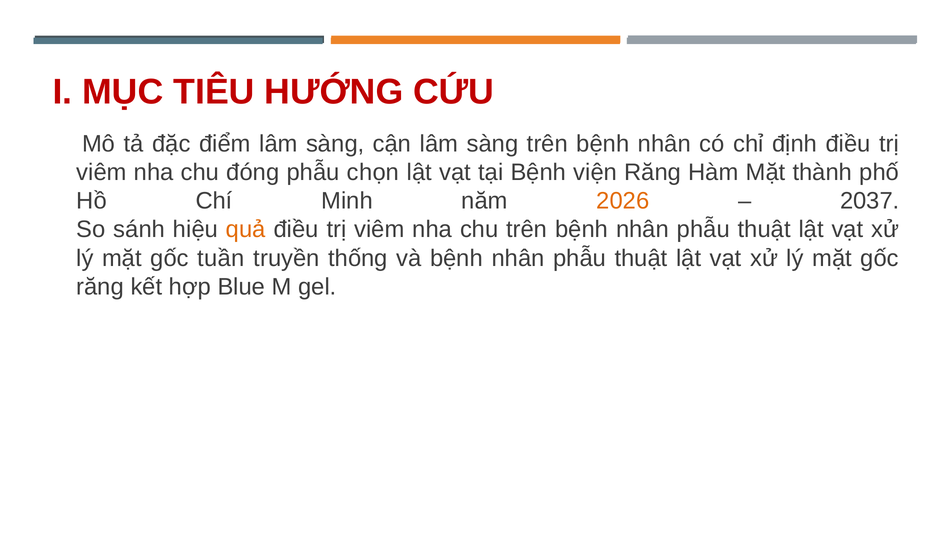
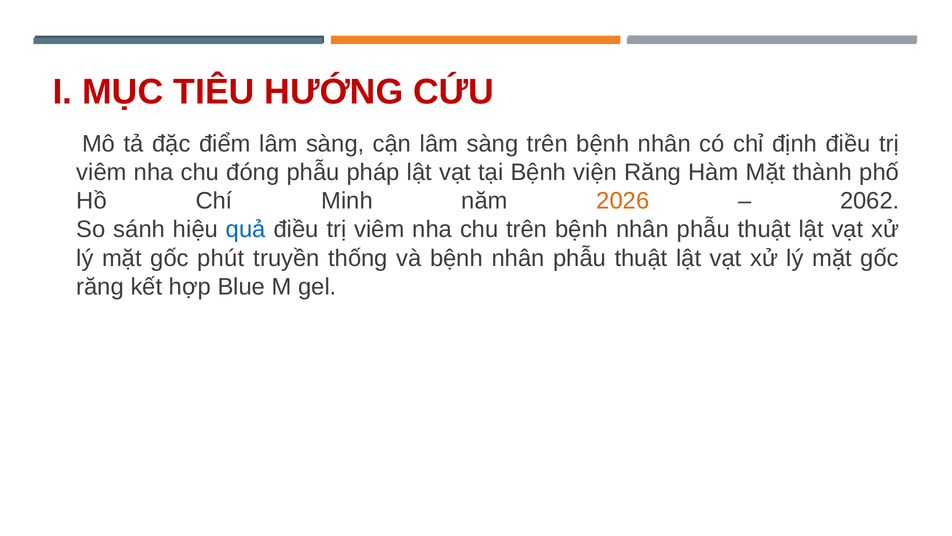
chọn: chọn -> pháp (373, 172)
2037: 2037 -> 2062 (870, 201)
quả colour: orange -> blue (246, 229)
tuần: tuần -> phút (221, 258)
